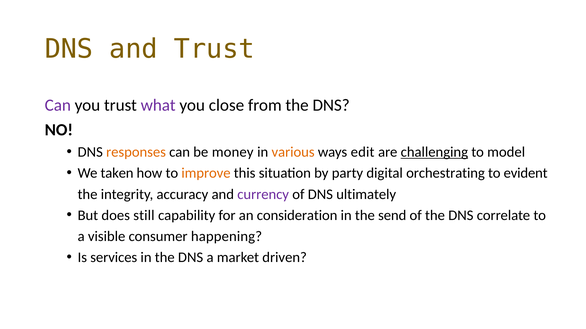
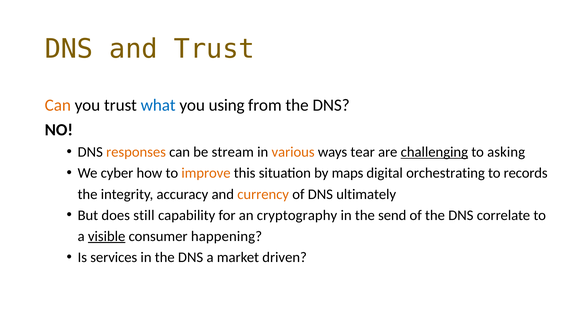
Can colour: purple -> orange (58, 105)
what colour: purple -> blue (158, 105)
close: close -> using (227, 105)
money: money -> stream (233, 152)
edit: edit -> tear (363, 152)
model: model -> asking (506, 152)
taken: taken -> cyber (117, 173)
party: party -> maps (348, 173)
evident: evident -> records (526, 173)
currency colour: purple -> orange (263, 195)
consideration: consideration -> cryptography (297, 216)
visible underline: none -> present (107, 237)
